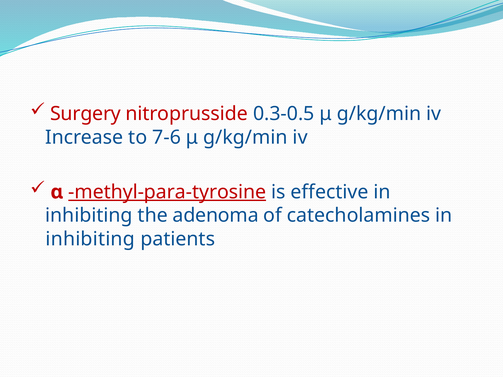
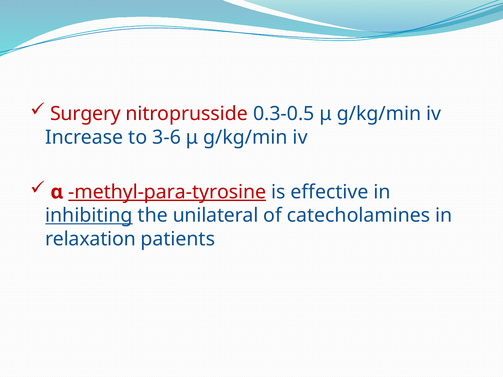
7-6: 7-6 -> 3-6 (167, 137)
inhibiting underline: none -> present (89, 216)
adenoma: adenoma -> unilateral (216, 216)
inhibiting: inhibiting -> relaxation (90, 239)
